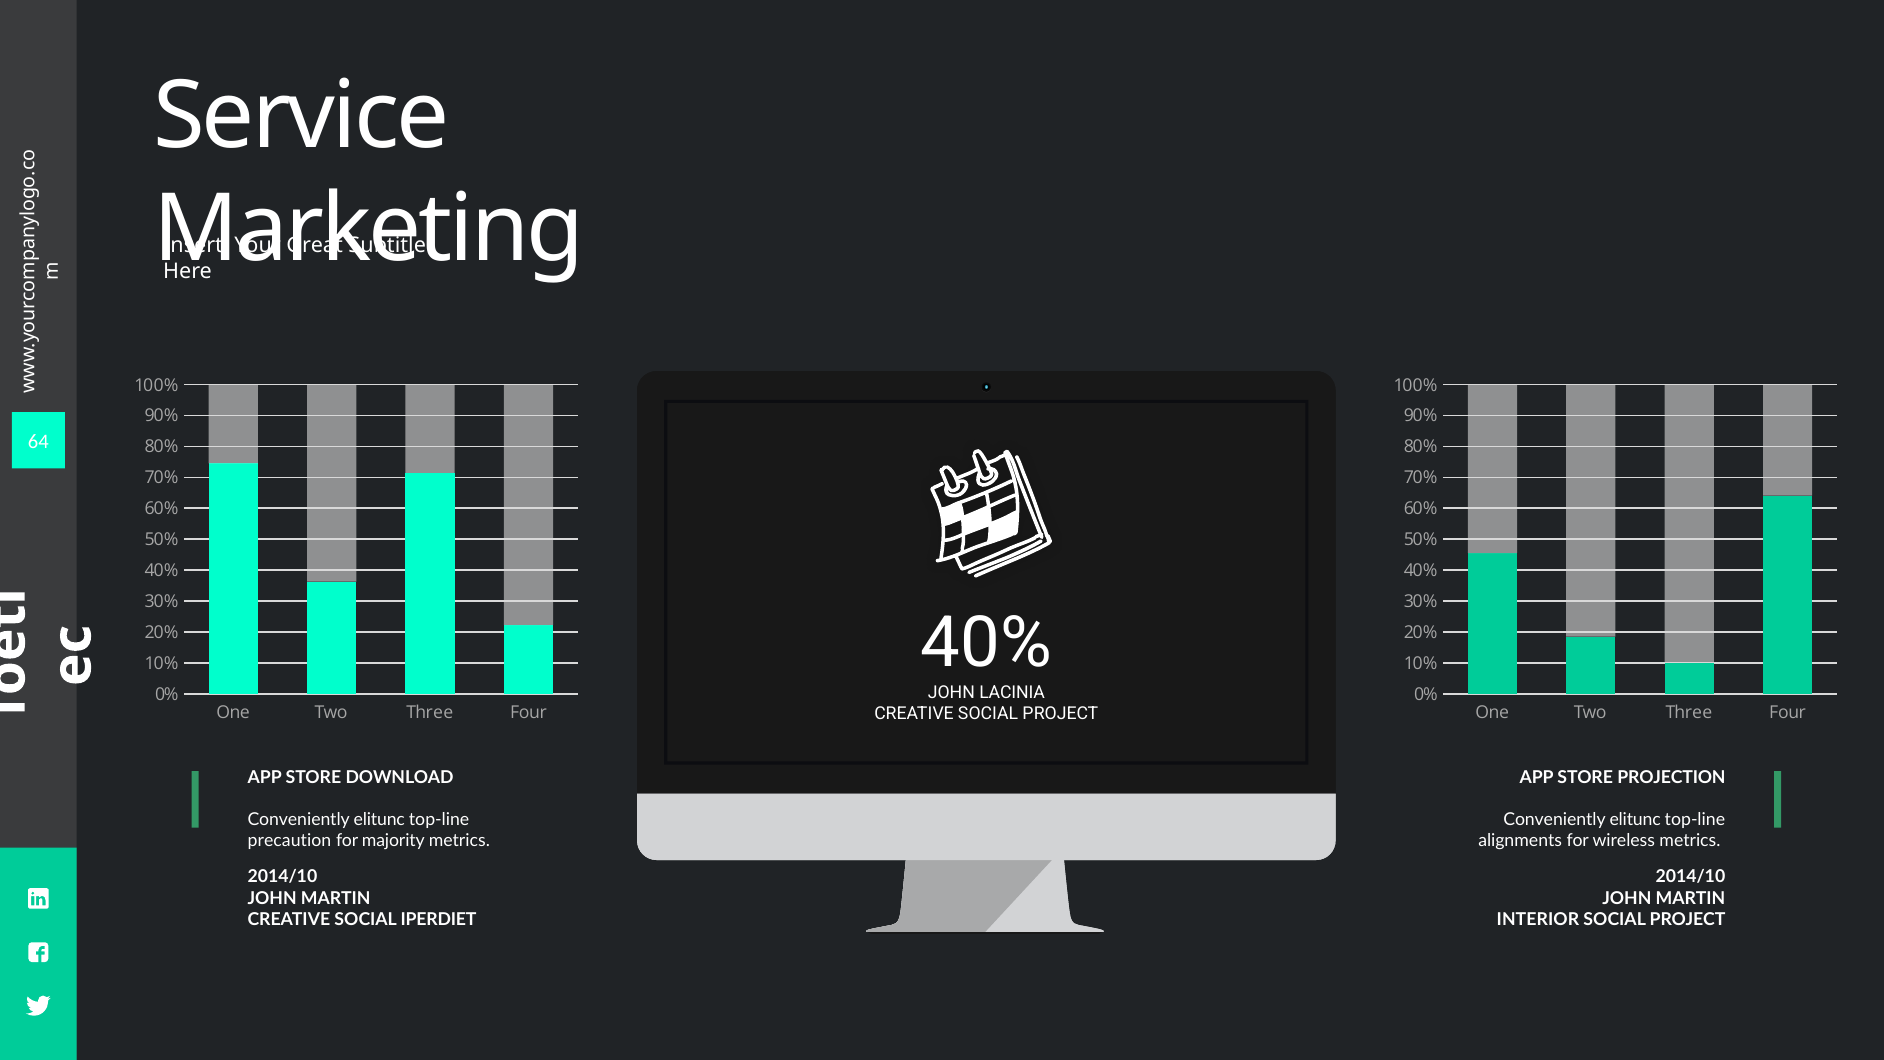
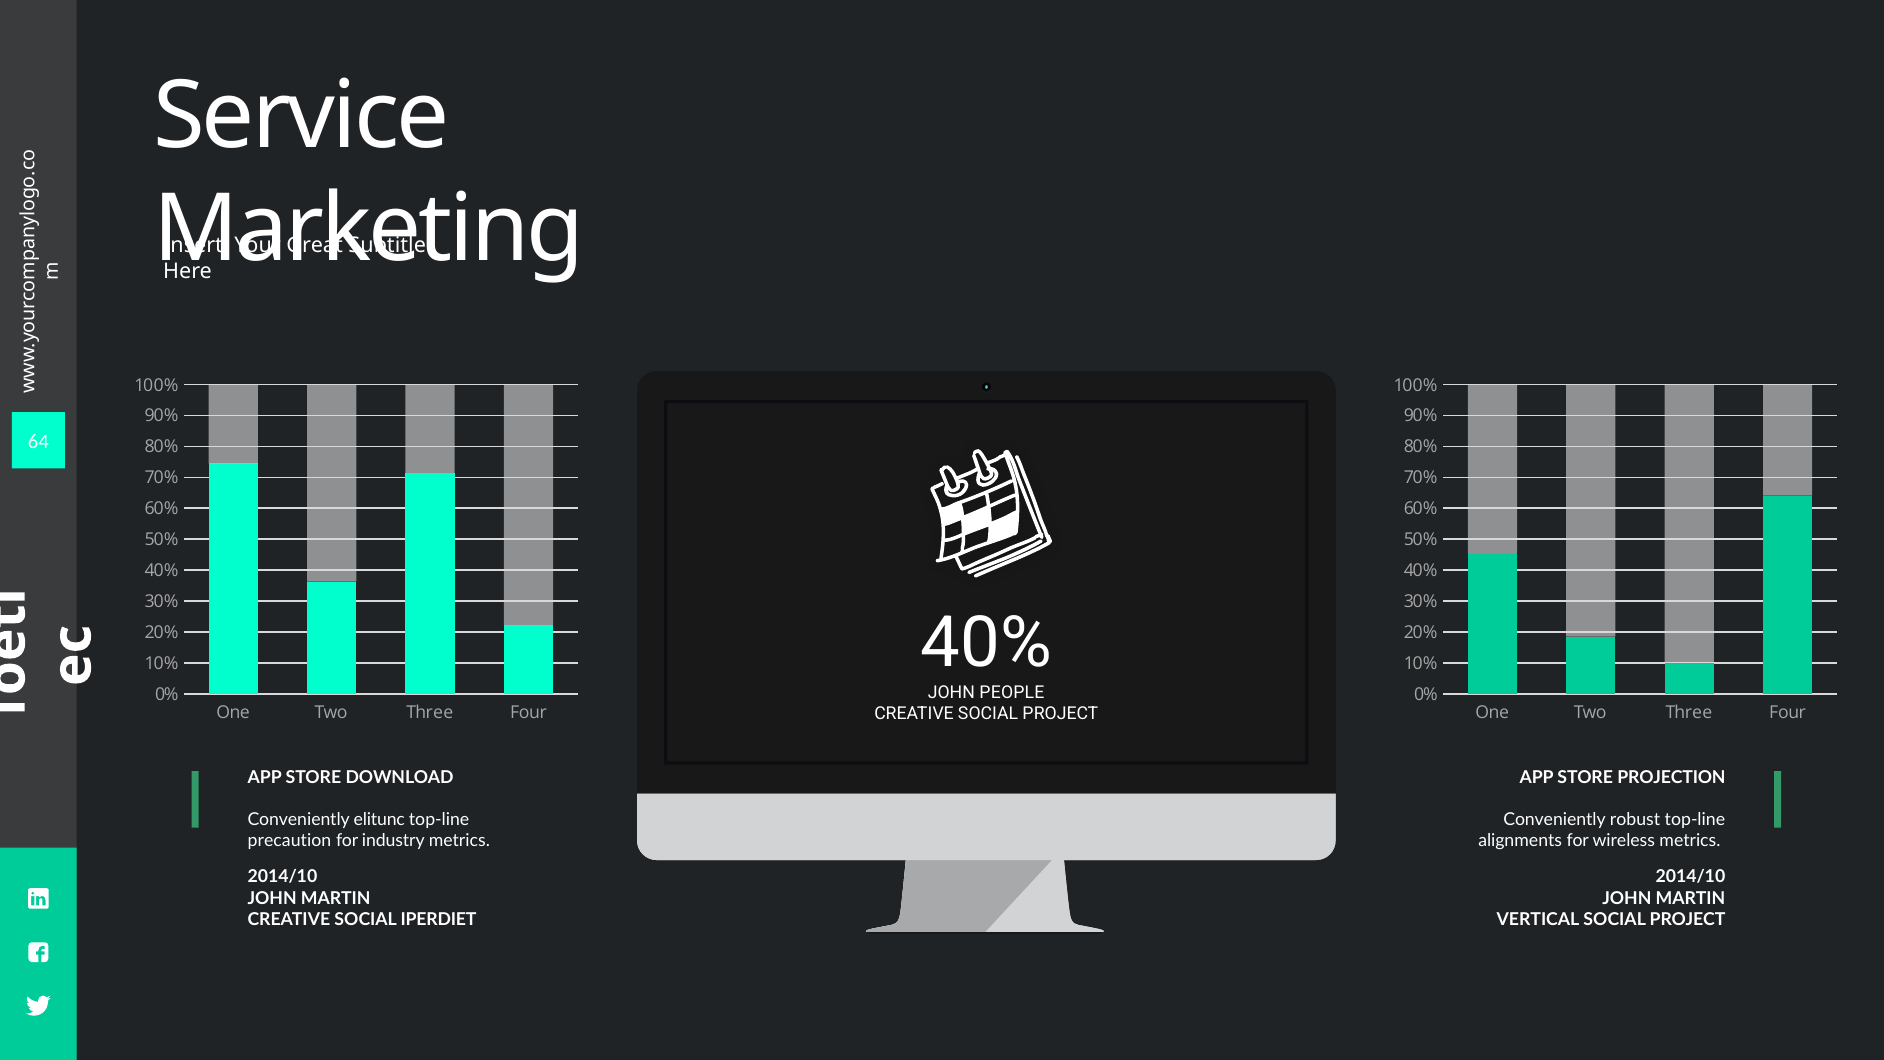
LACINIA: LACINIA -> PEOPLE (1012, 693)
elitunc: elitunc -> robust (1635, 820)
majority: majority -> industry (393, 841)
INTERIOR: INTERIOR -> VERTICAL (1538, 919)
